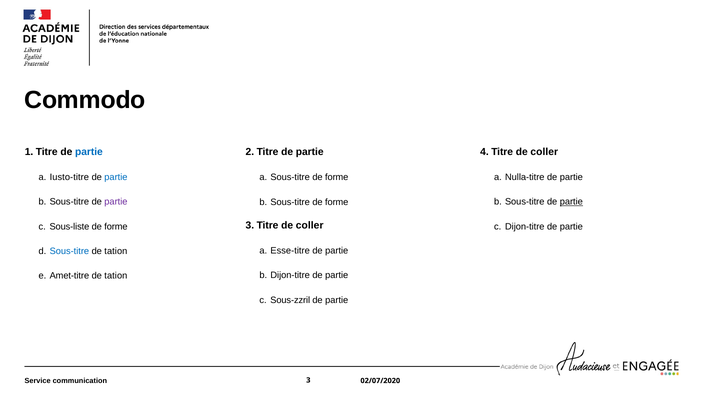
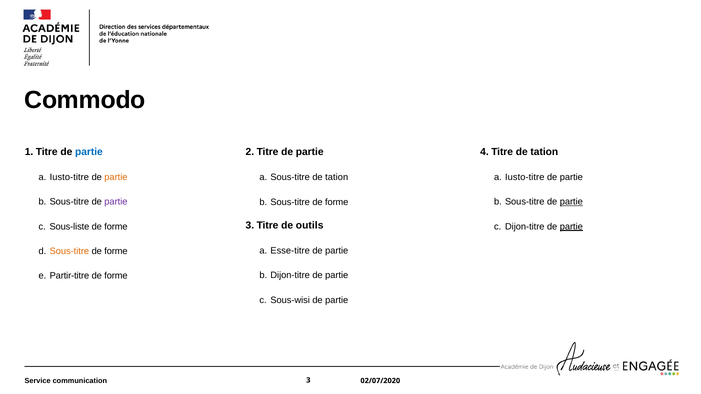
coller: coller -> tation (544, 152)
partie colour: blue -> orange (116, 177)
Nulla-titre: Nulla-titre -> Iusto-titre (525, 177)
forme: forme -> tation (337, 177)
coller: coller -> outils (310, 226)
partie underline: none -> present (571, 227)
Sous-titre colour: blue -> orange (69, 251)
tation: tation -> forme (116, 251)
Amet-titre: Amet-titre -> Partir-titre (69, 276)
tation: tation -> forme (116, 276)
Sous-zzril: Sous-zzril -> Sous-wisi (290, 300)
